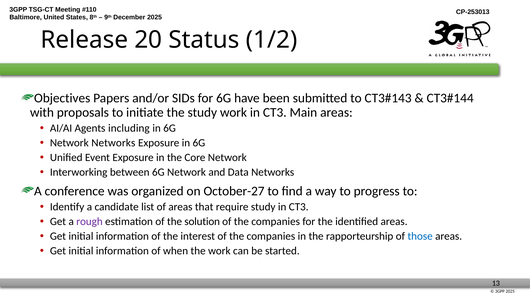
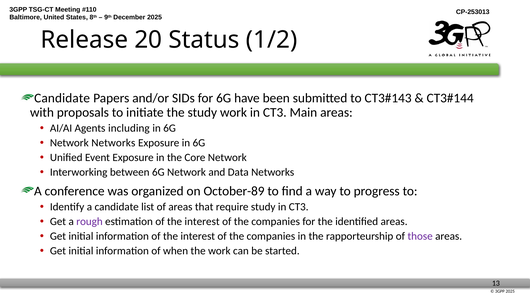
Objectives: Objectives -> Candidate (62, 98)
October-27: October-27 -> October-89 (234, 191)
estimation of the solution: solution -> interest (202, 222)
those colour: blue -> purple (420, 236)
